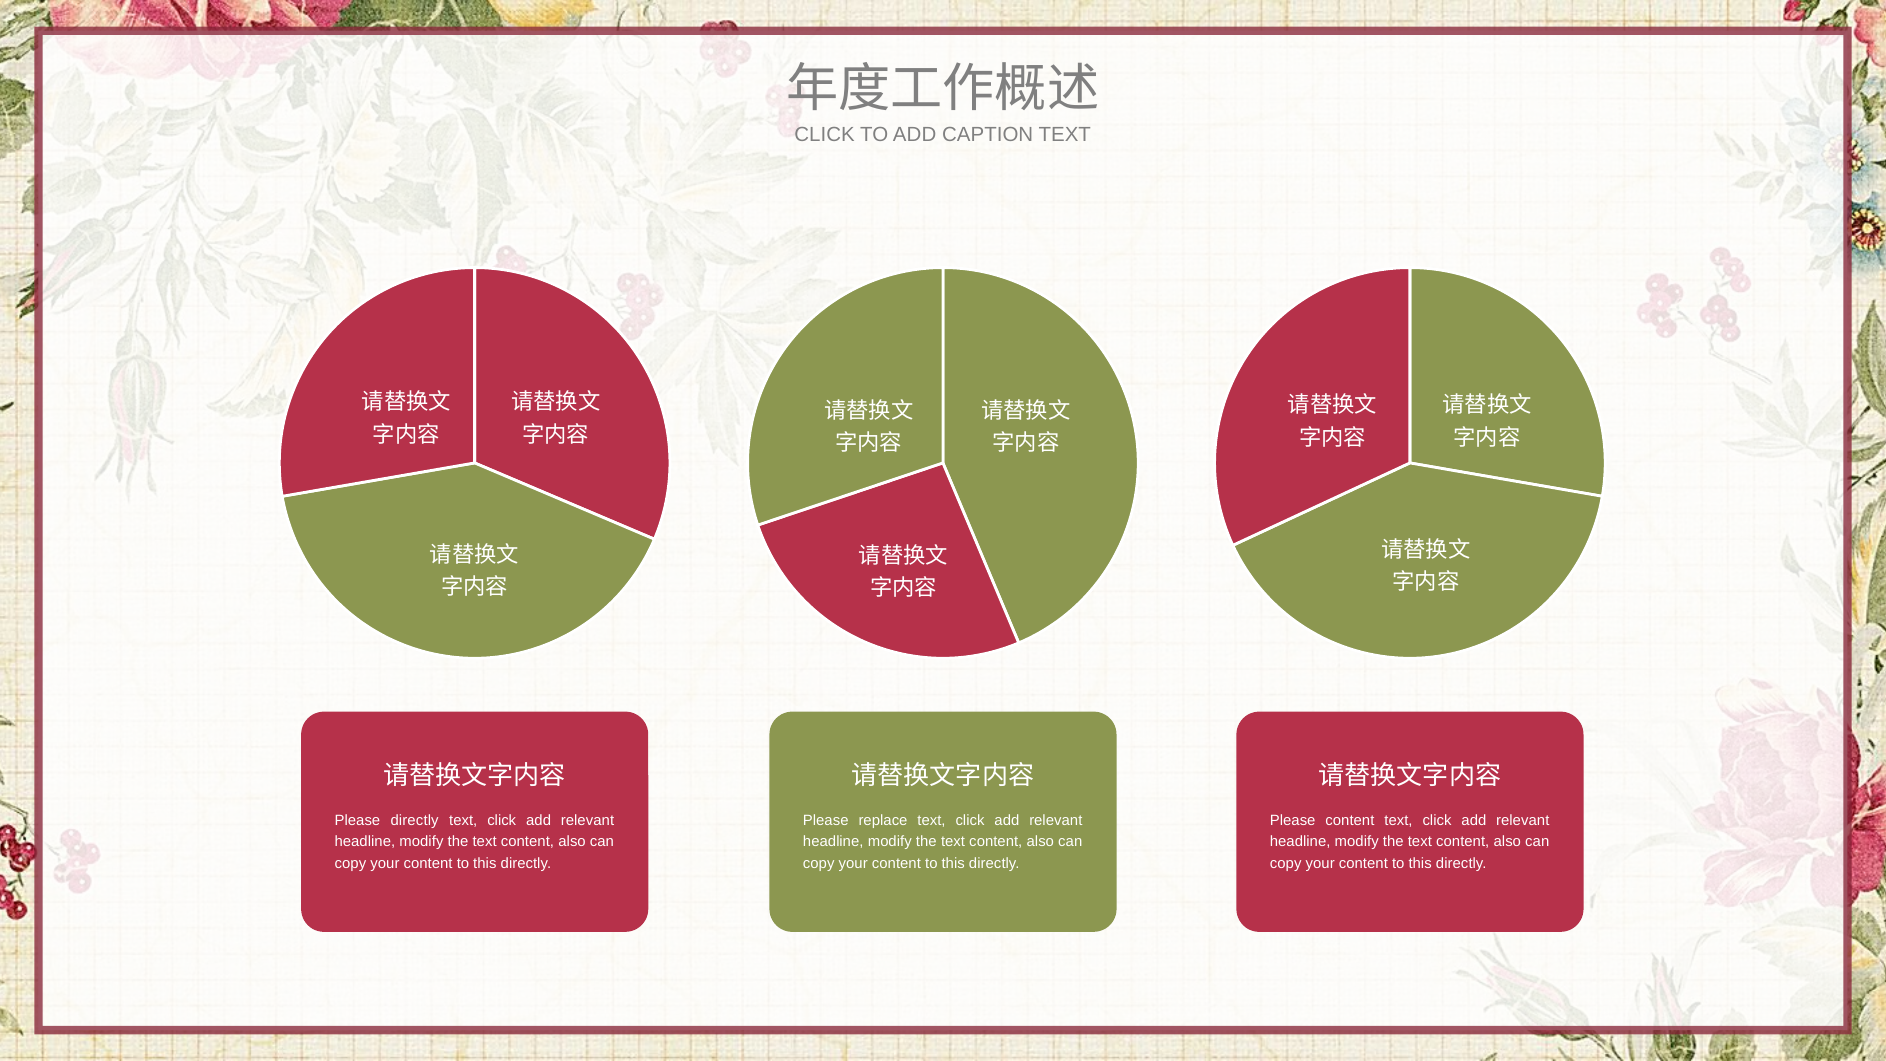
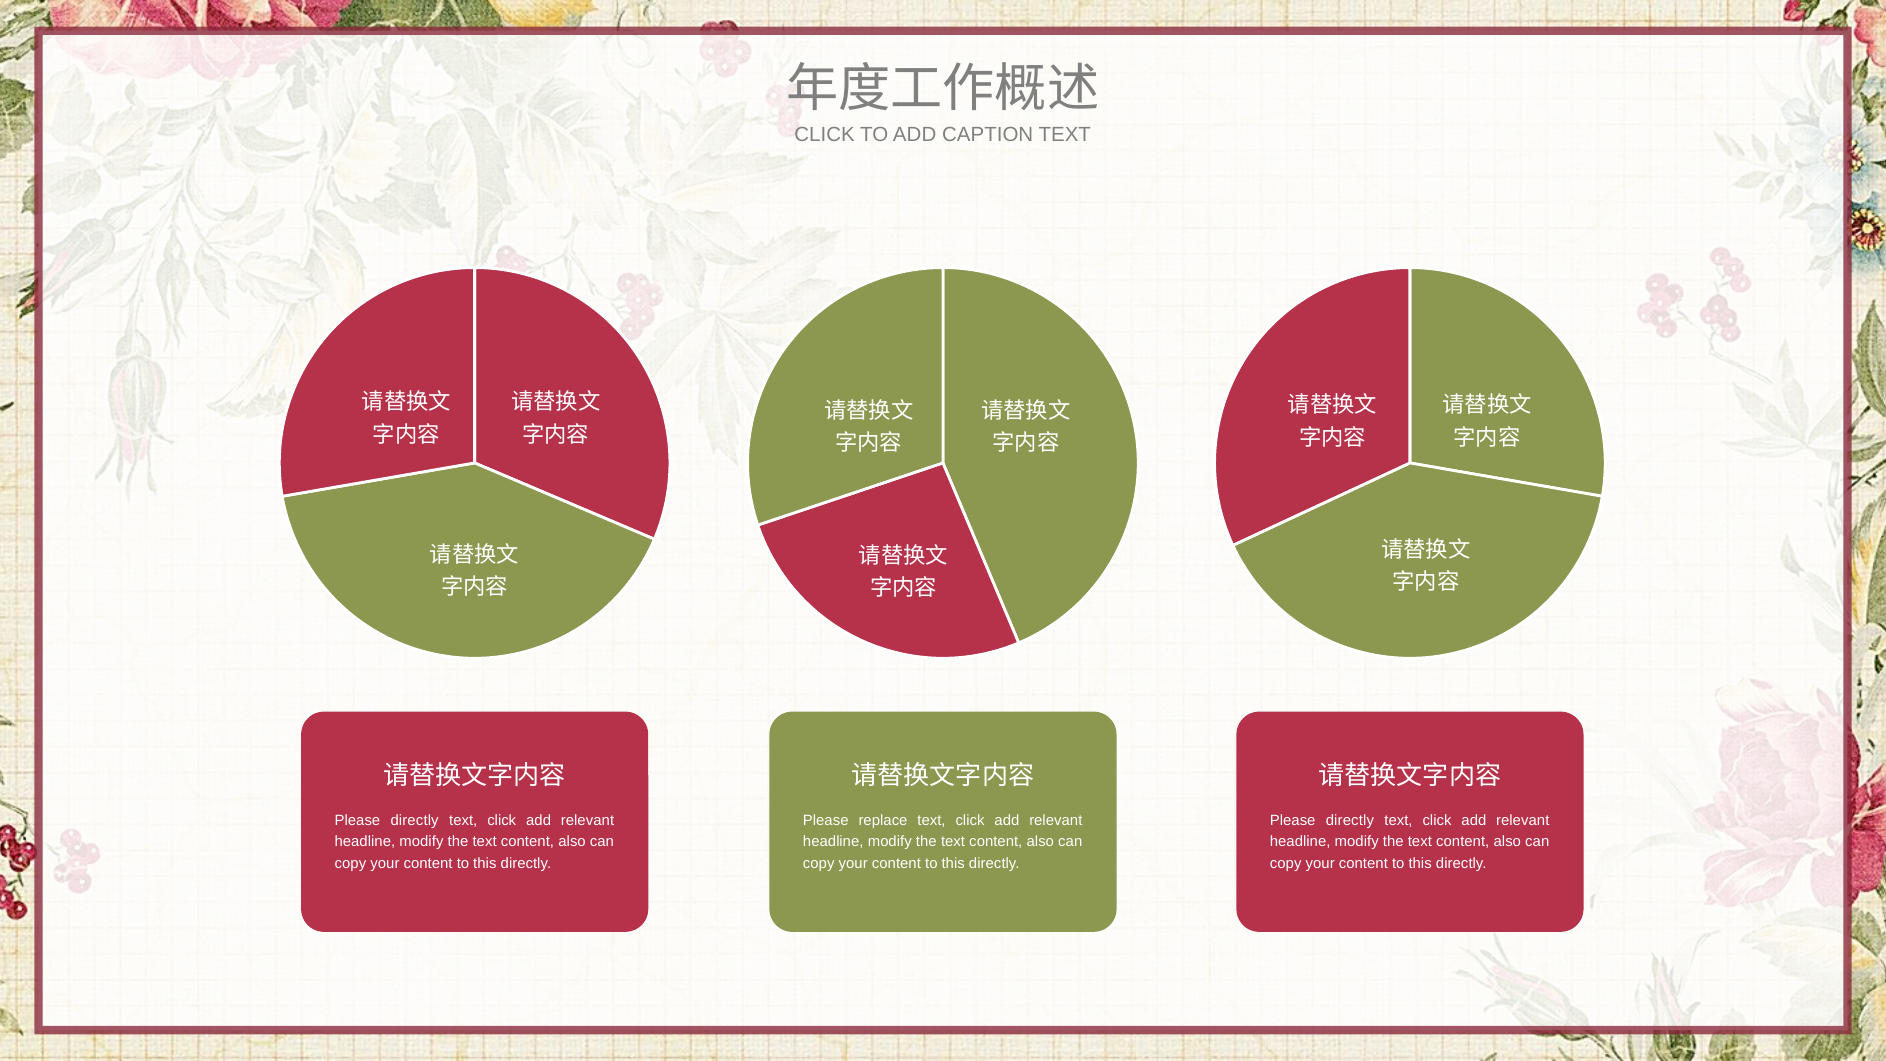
content: content -> directly (1350, 820)
